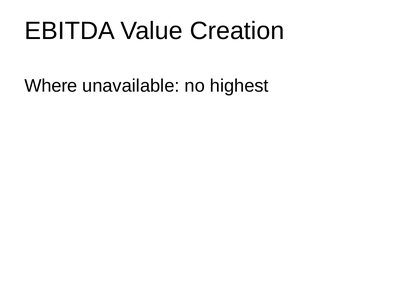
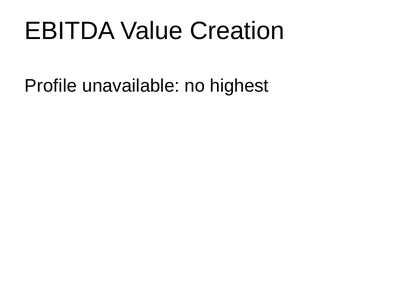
Where: Where -> Profile (51, 86)
